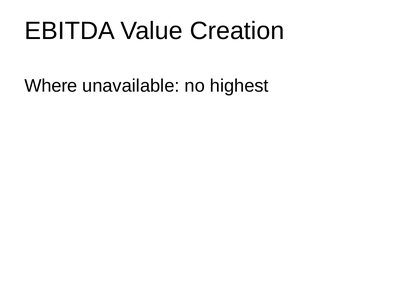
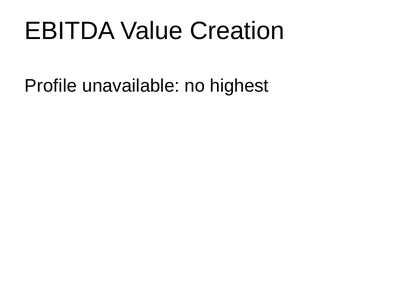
Where: Where -> Profile (51, 86)
